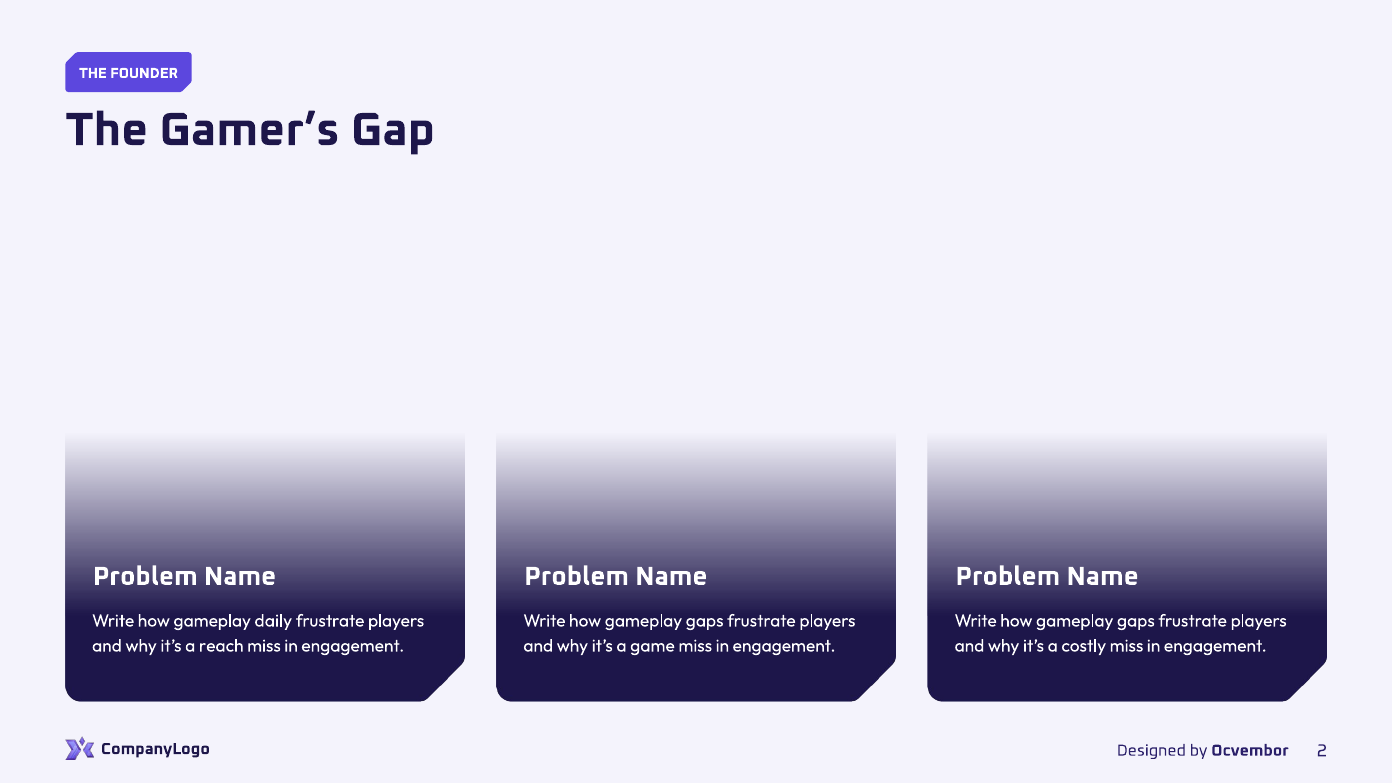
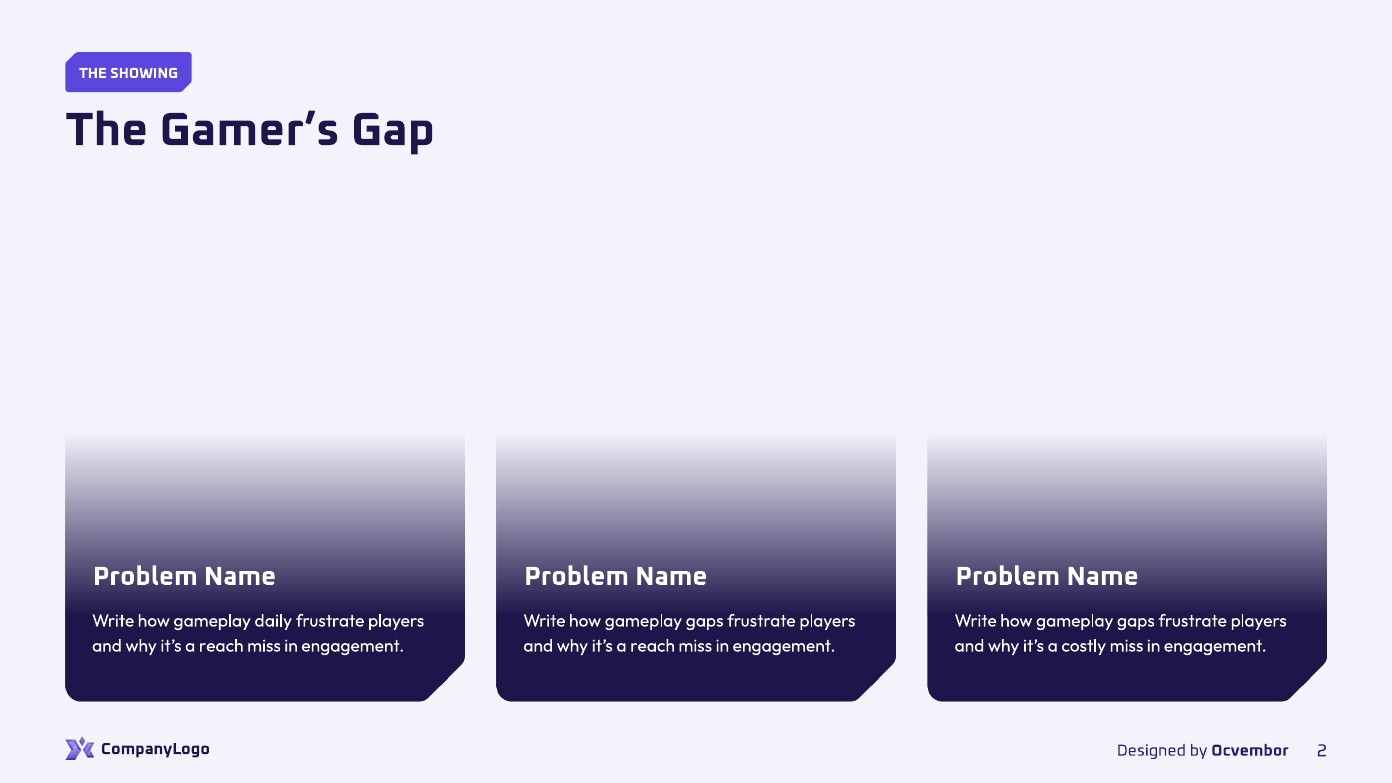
FOUNDER: FOUNDER -> SHOWING (144, 73)
game: game -> reach (653, 646)
